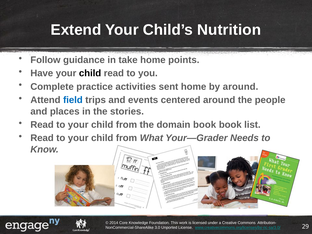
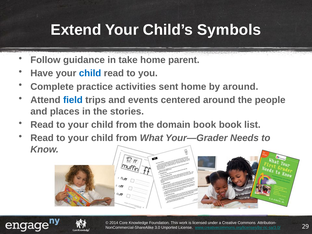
Nutrition: Nutrition -> Symbols (229, 30)
points: points -> parent (184, 60)
child colour: black -> blue (90, 73)
